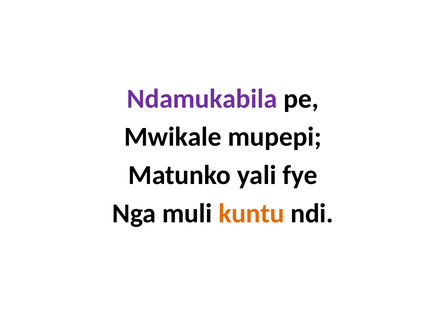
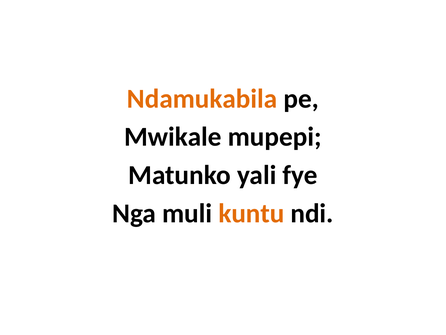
Ndamukabila colour: purple -> orange (202, 99)
